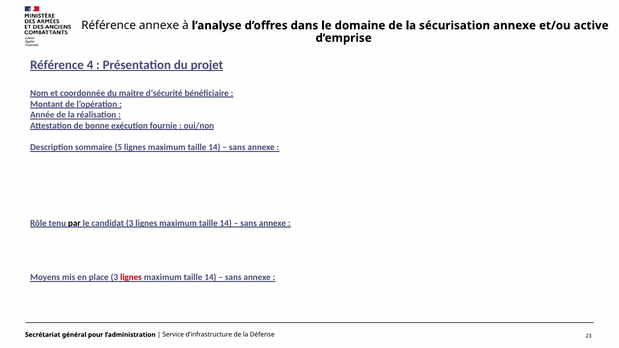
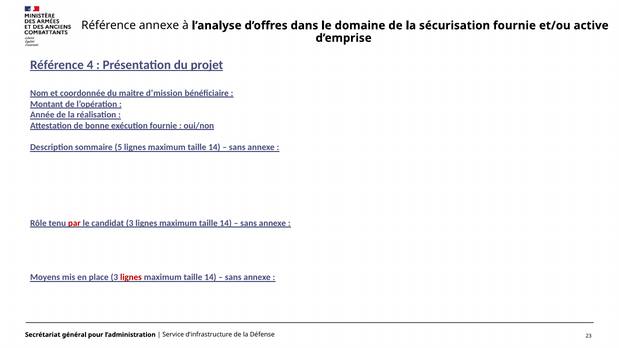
sécurisation annexe: annexe -> fournie (514, 26)
d’sécurité: d’sécurité -> d’mission (164, 93)
par colour: black -> red (74, 223)
